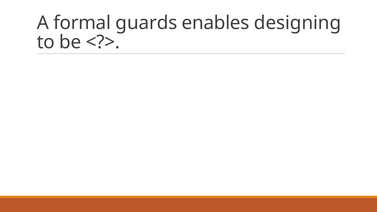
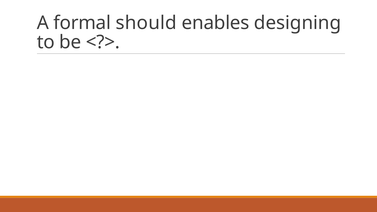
guards: guards -> should (146, 23)
